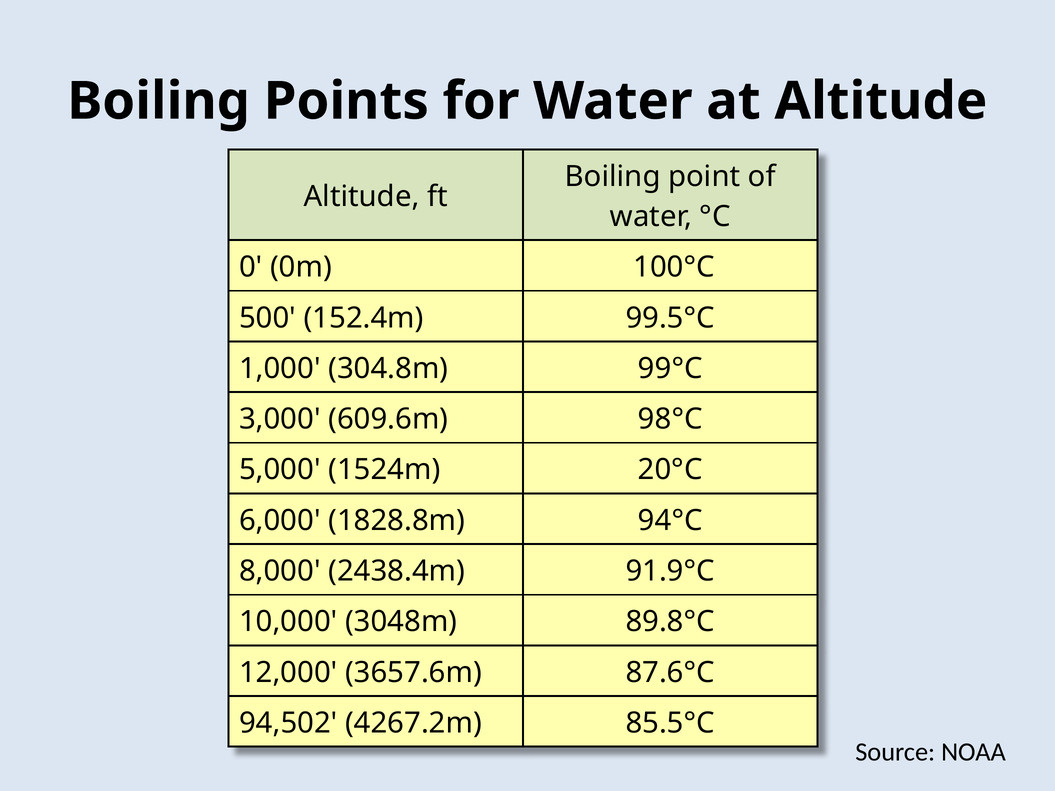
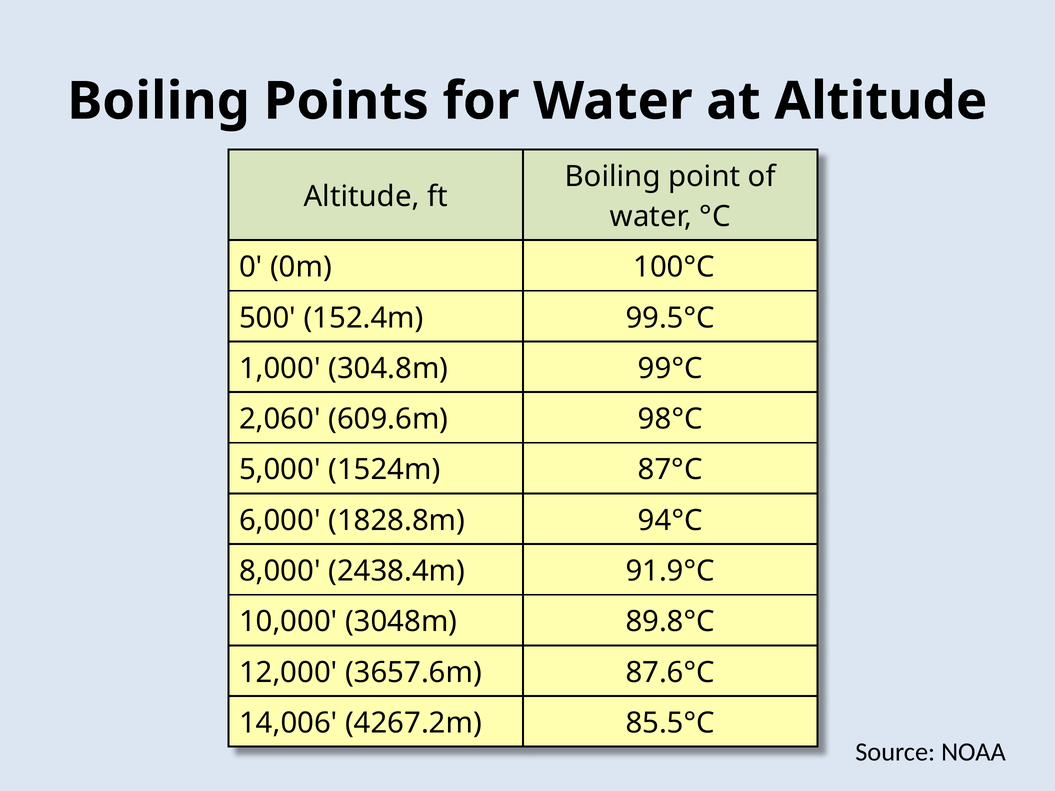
3,000: 3,000 -> 2,060 (280, 419)
20°C: 20°C -> 87°C (670, 470)
94,502: 94,502 -> 14,006 (288, 723)
